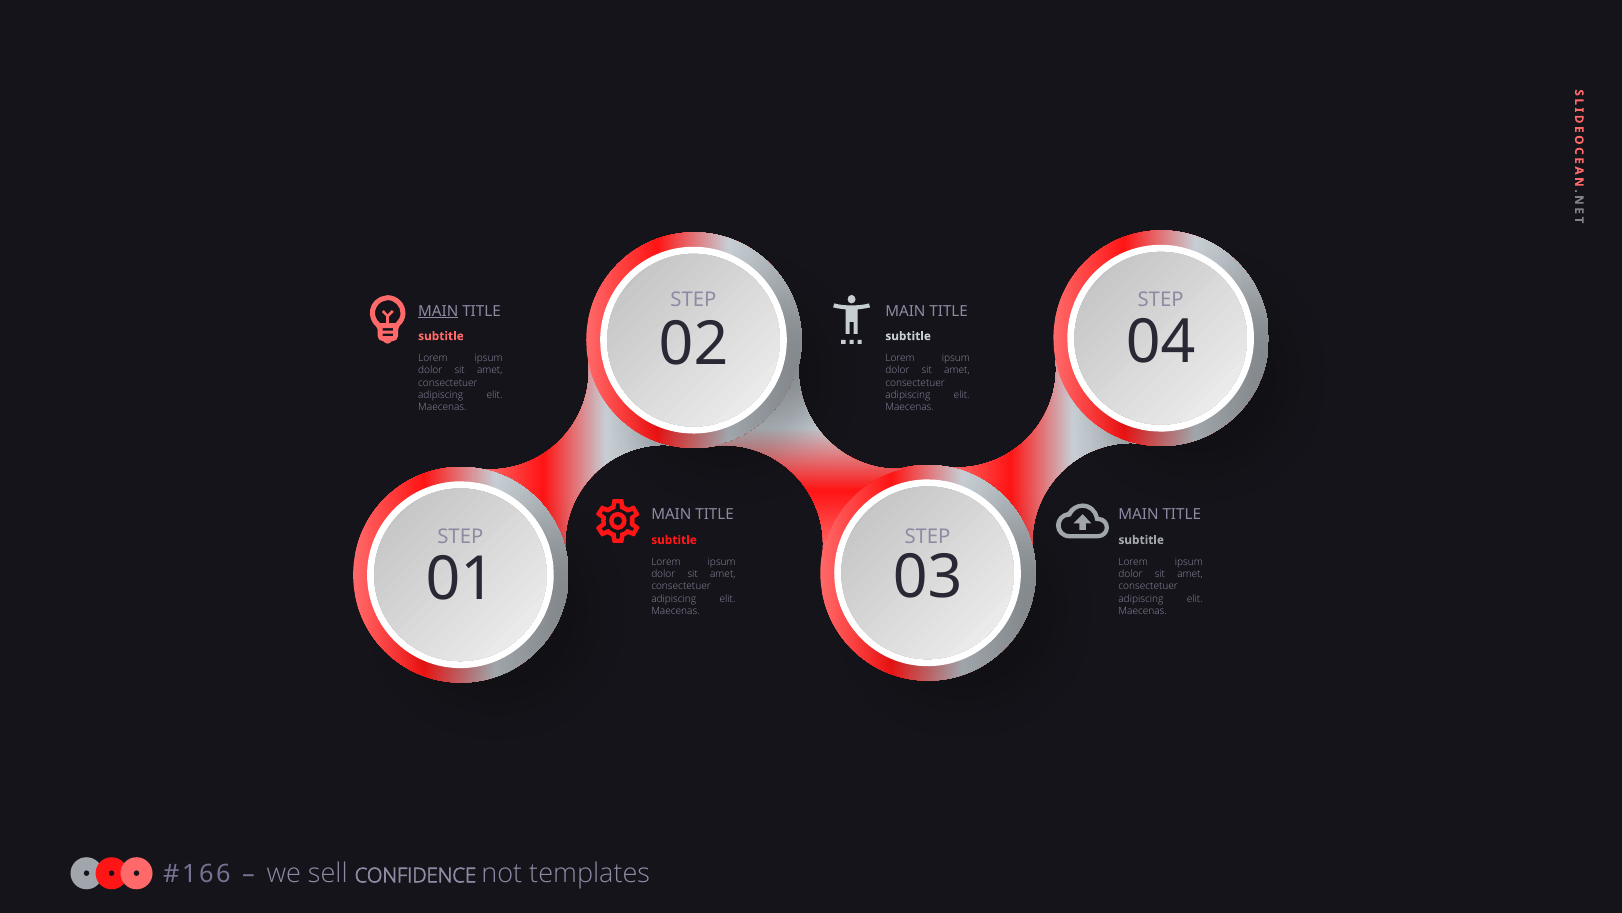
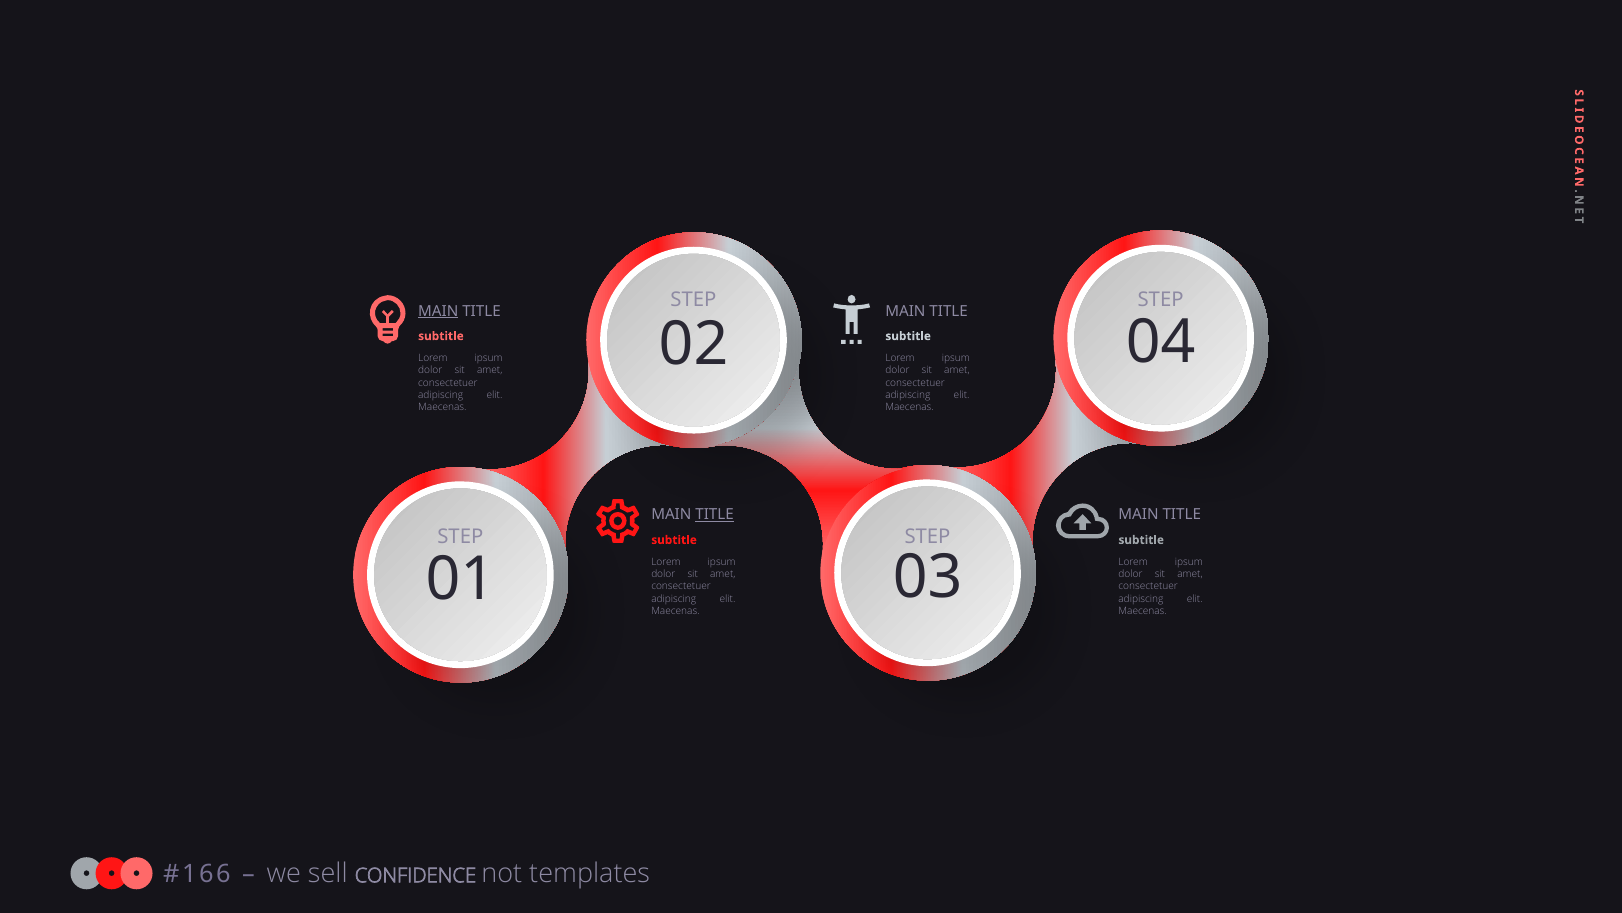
TITLE underline: none -> present (715, 514)
